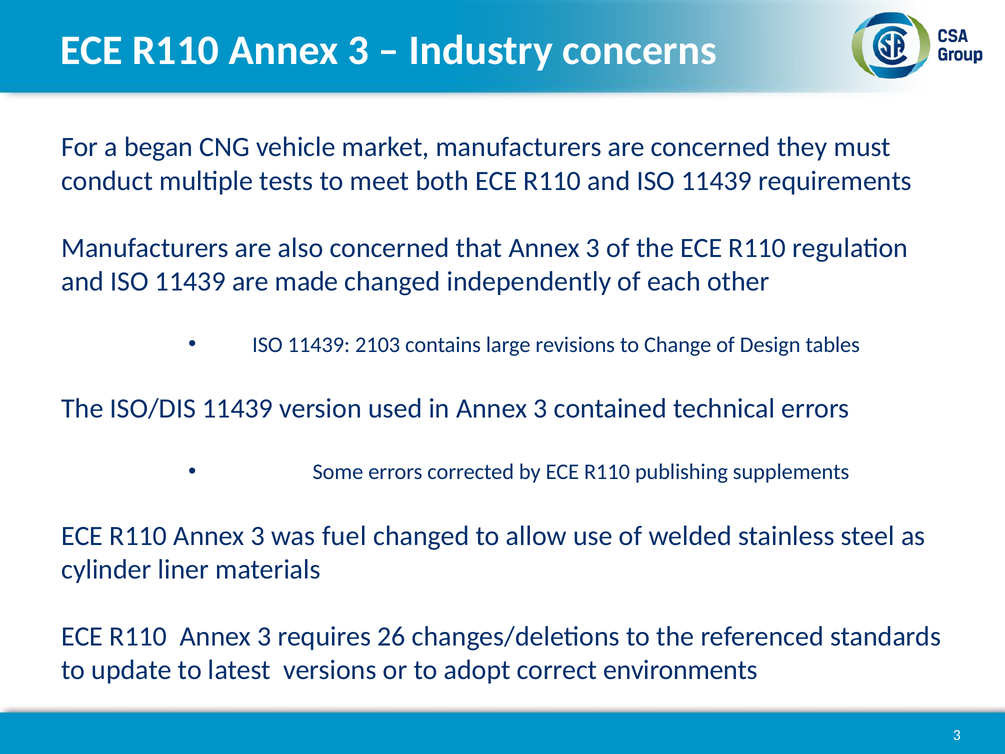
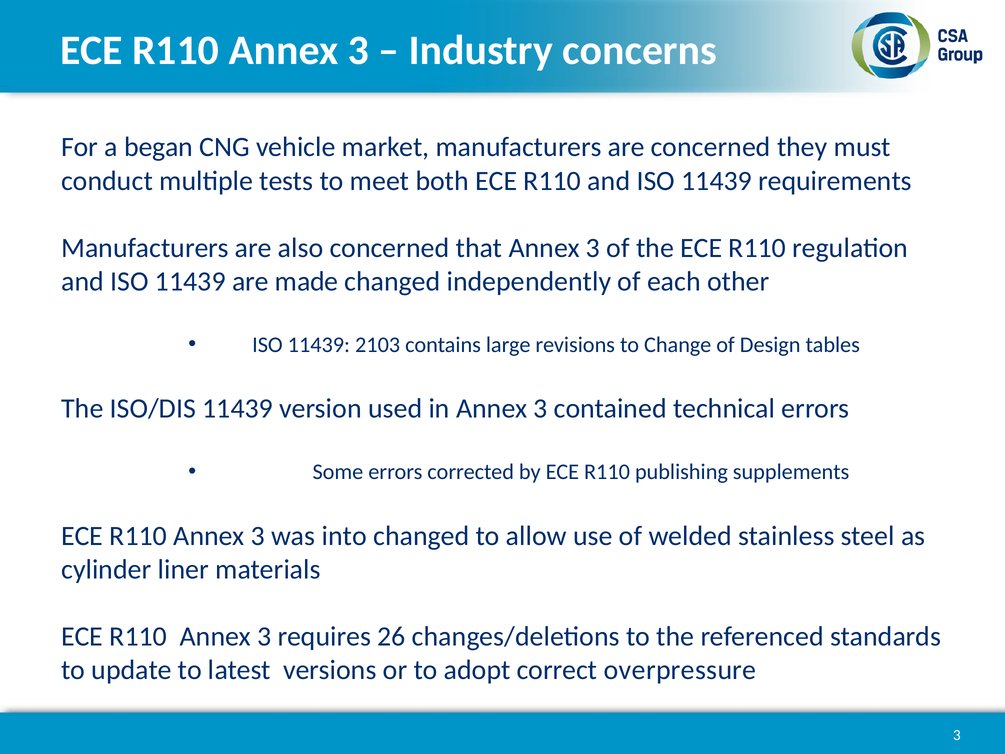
fuel: fuel -> into (344, 536)
environments: environments -> overpressure (680, 670)
